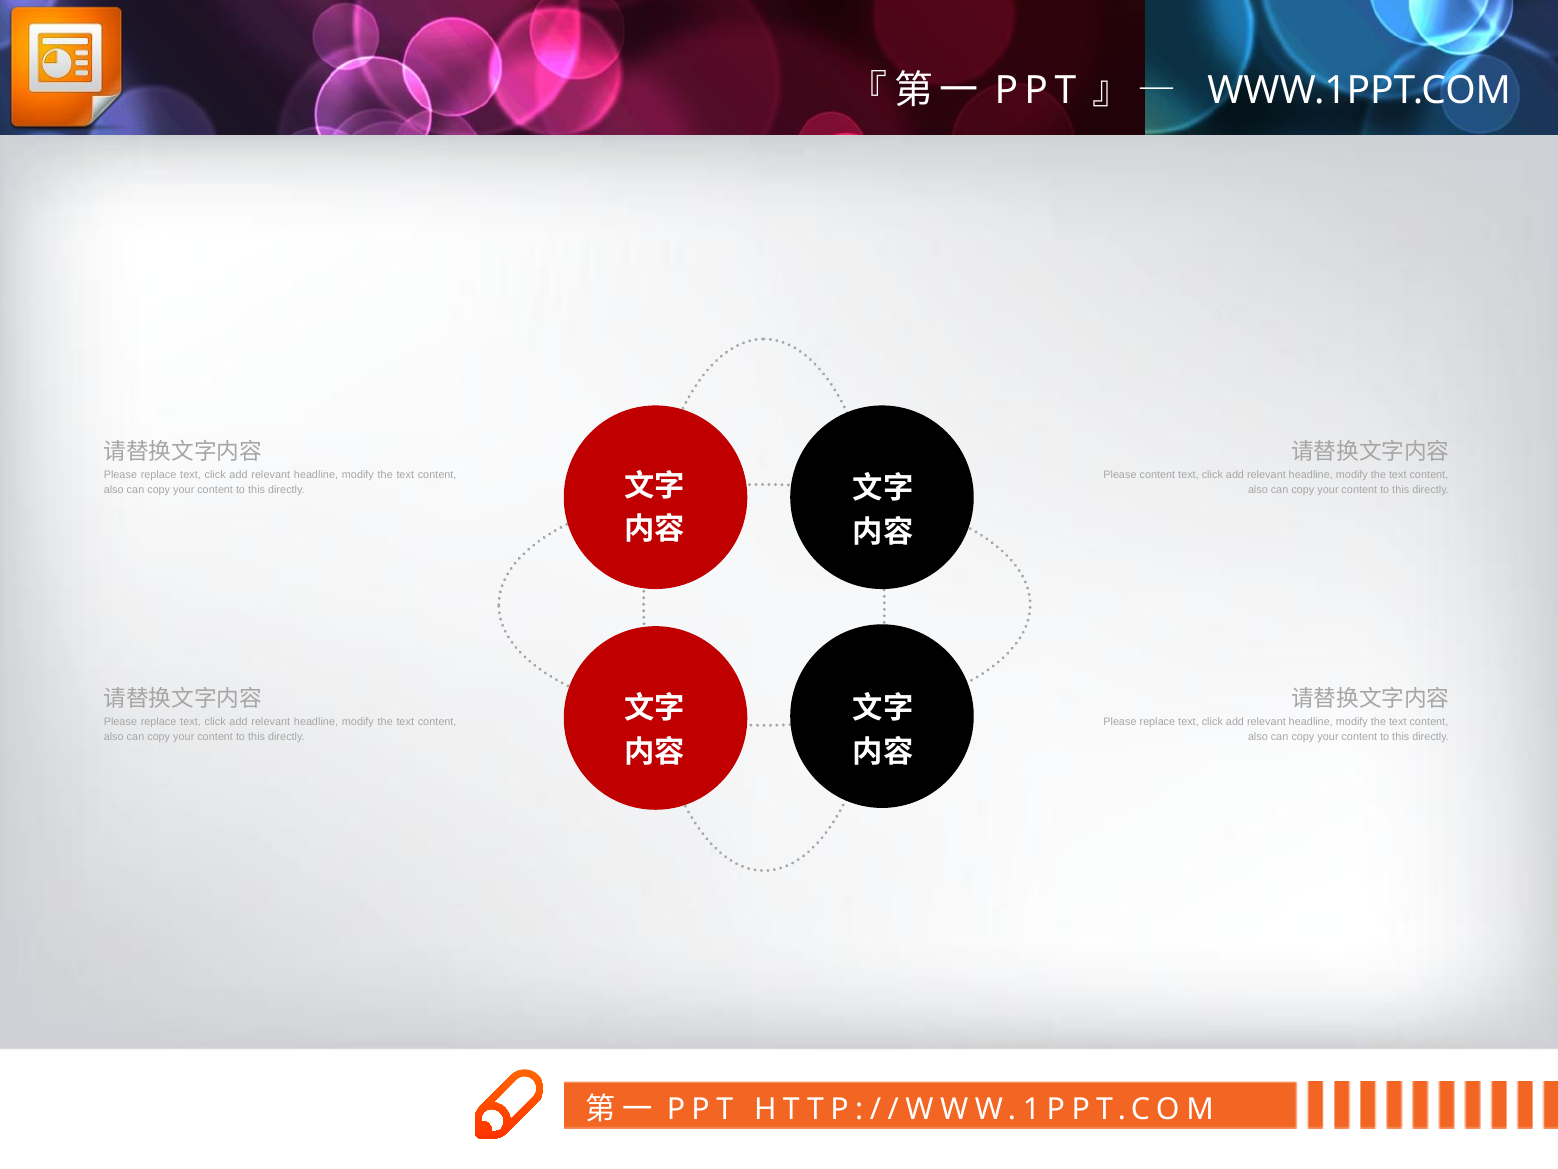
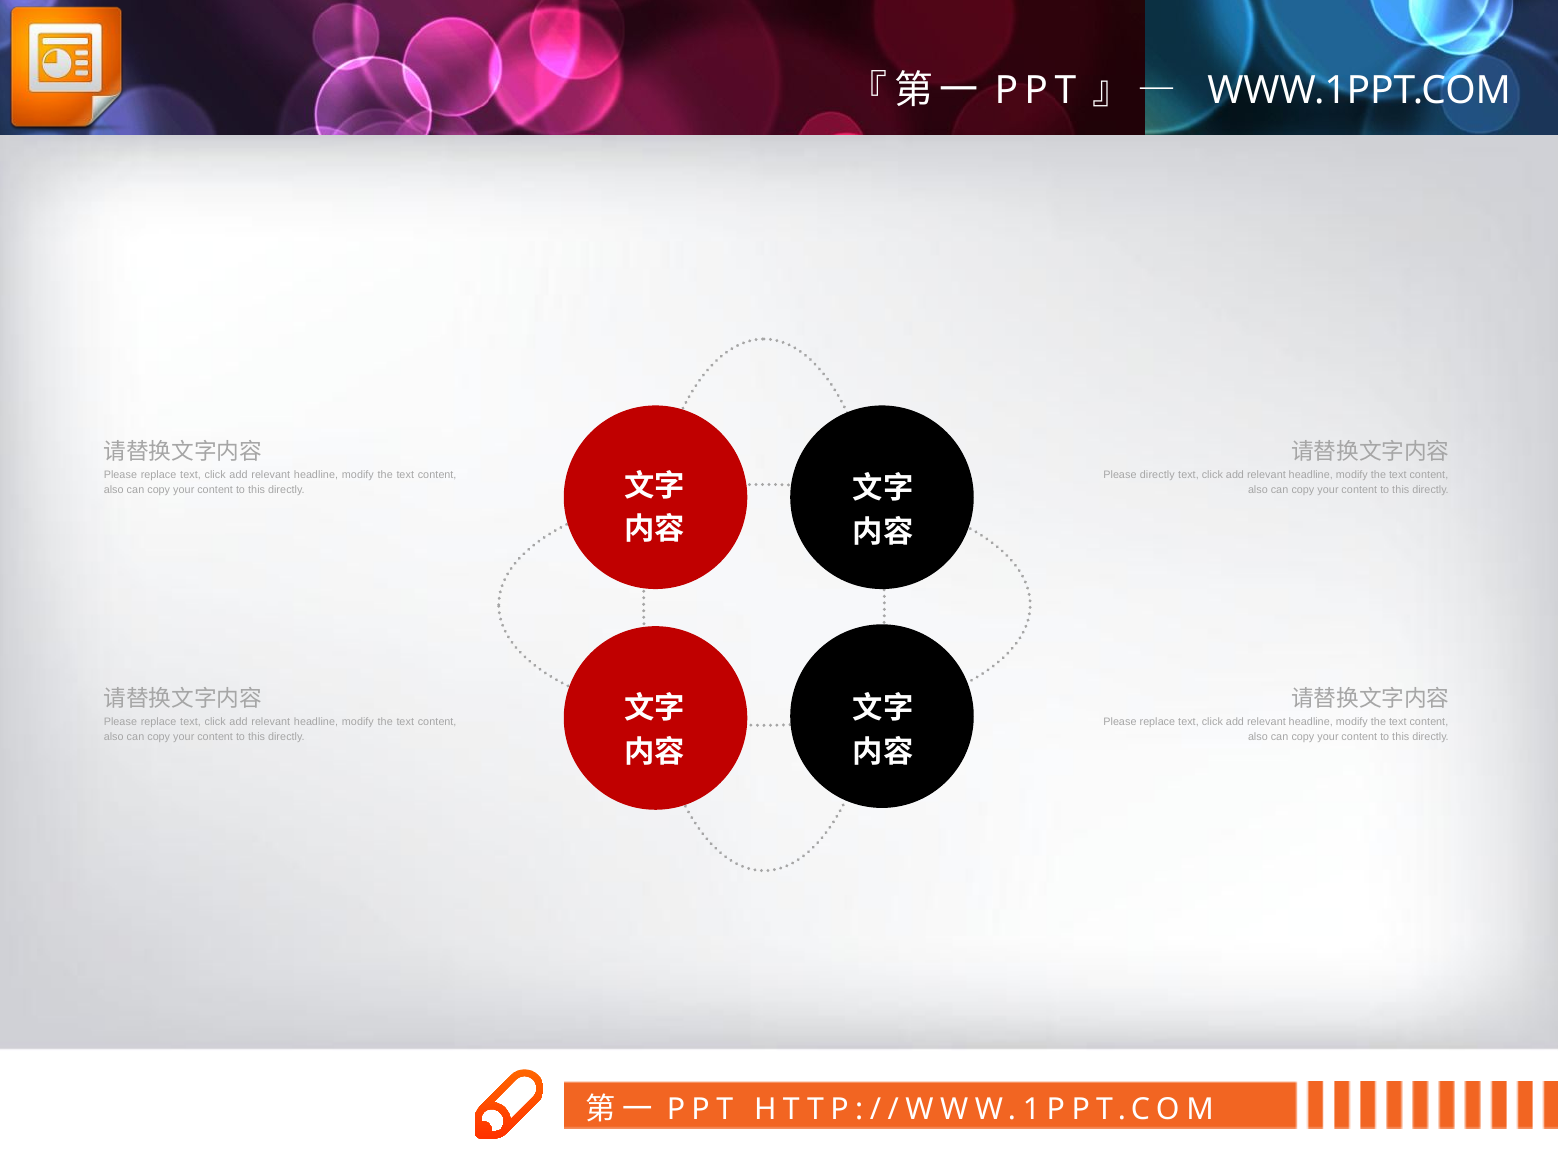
Please content: content -> directly (1157, 474)
